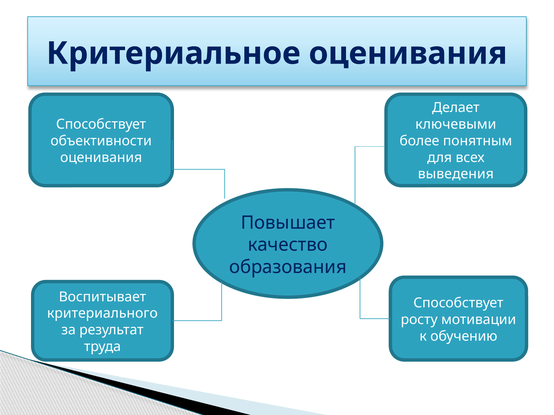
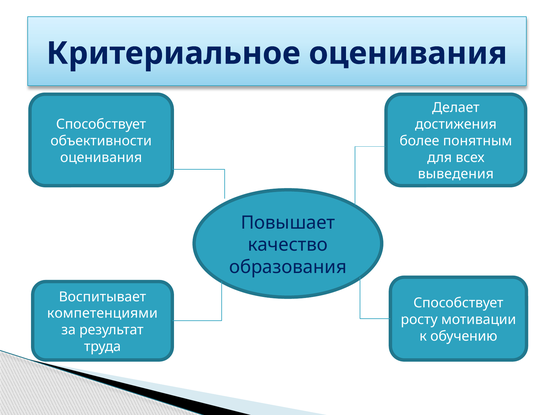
ключевыми: ключевыми -> достижения (456, 124)
критериального: критериального -> компетенциями (102, 314)
